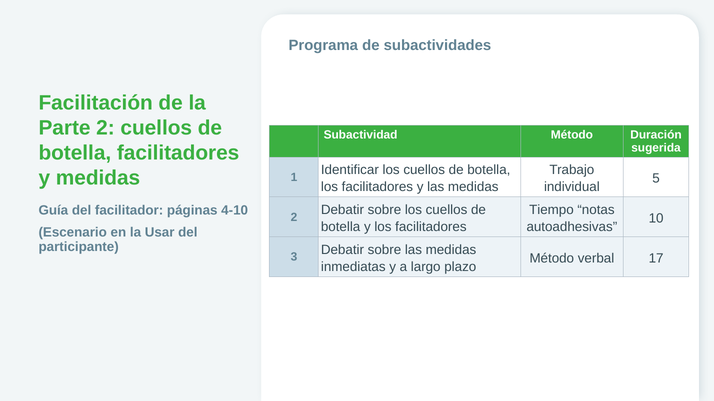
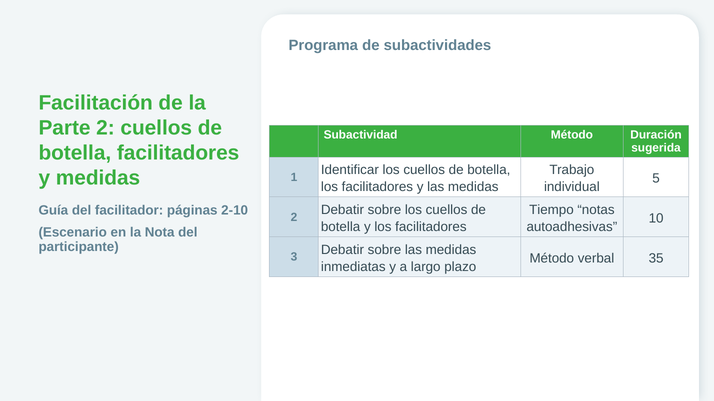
4-10: 4-10 -> 2-10 (235, 211)
Usar: Usar -> Nota (160, 233)
17: 17 -> 35 (656, 259)
